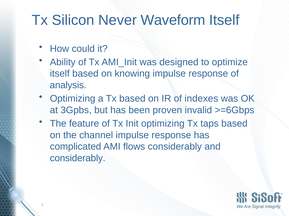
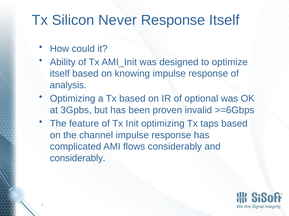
Never Waveform: Waveform -> Response (173, 20)
indexes: indexes -> optional (201, 99)
